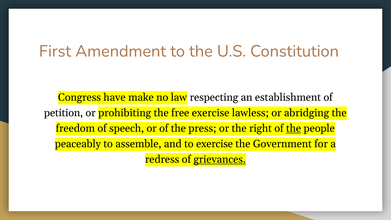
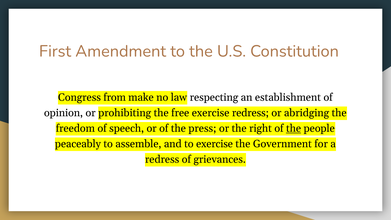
have: have -> from (115, 97)
petition: petition -> opinion (63, 113)
exercise lawless: lawless -> redress (250, 113)
grievances underline: present -> none (220, 159)
